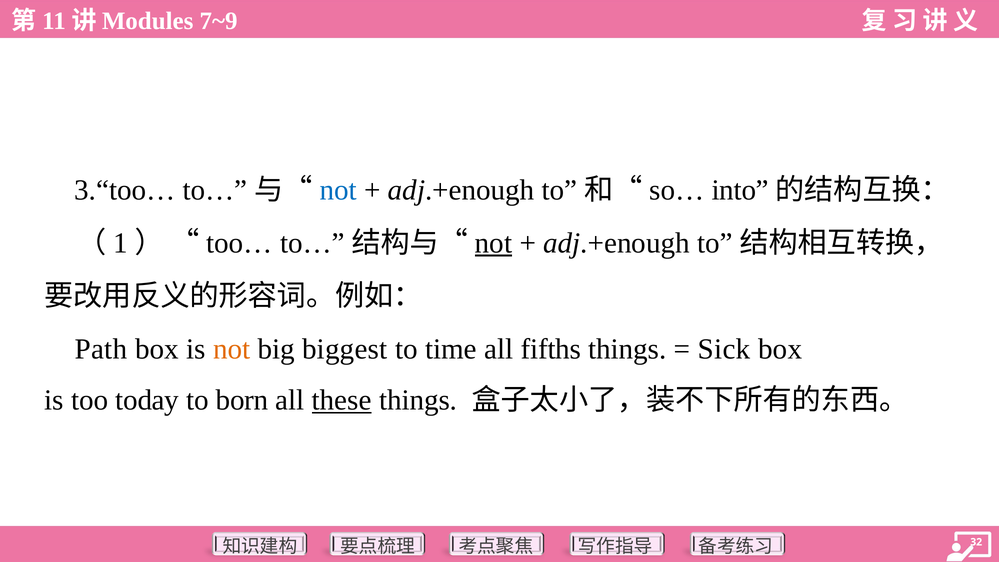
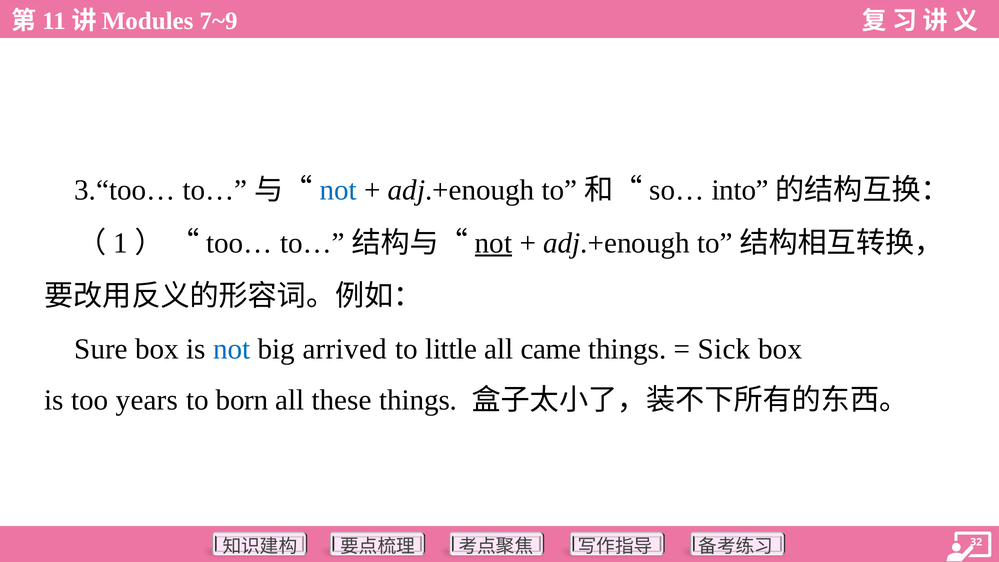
Path: Path -> Sure (101, 349)
not colour: orange -> blue (232, 349)
biggest: biggest -> arrived (345, 349)
time: time -> little (451, 349)
fifths: fifths -> came (551, 349)
today: today -> years (147, 400)
these underline: present -> none (342, 400)
